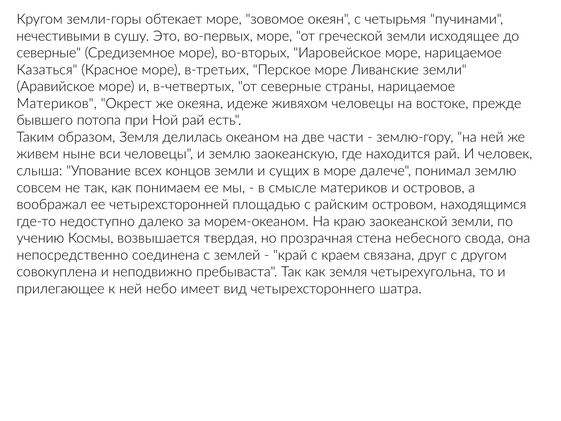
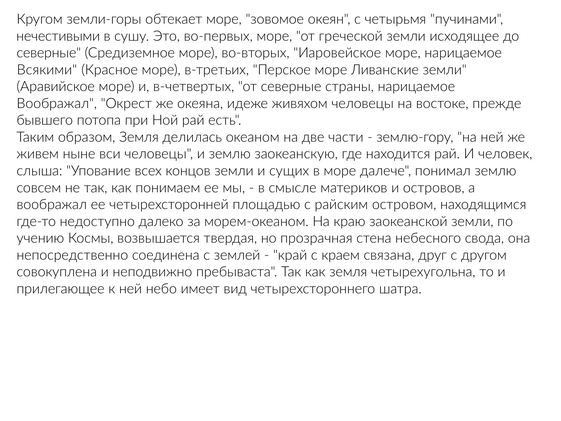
Казаться: Казаться -> Всякими (47, 70)
Материков: Материков -> Воображал (57, 103)
